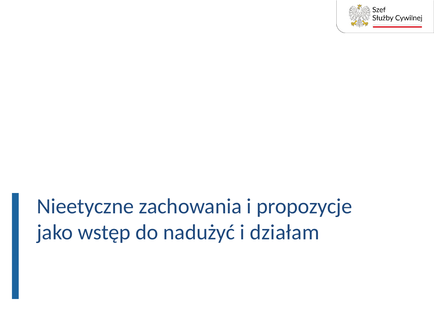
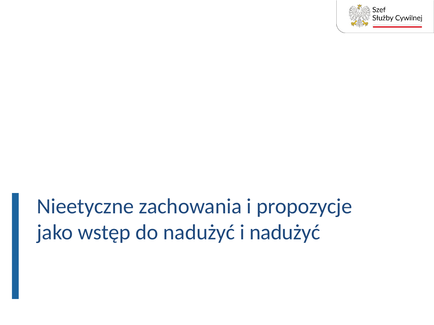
i działam: działam -> nadużyć (285, 233)
